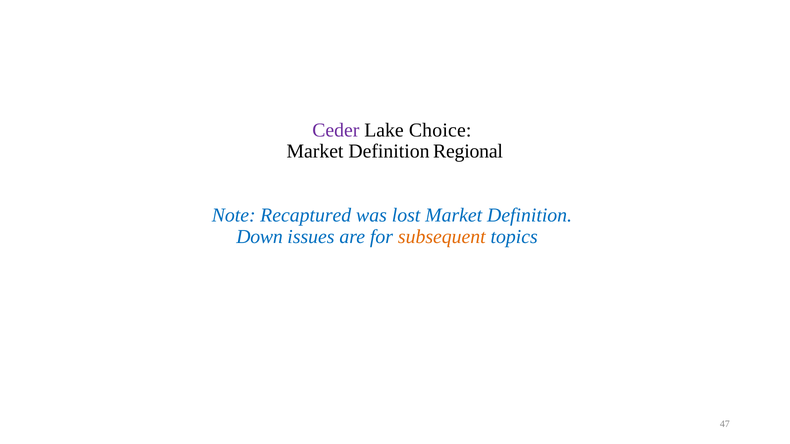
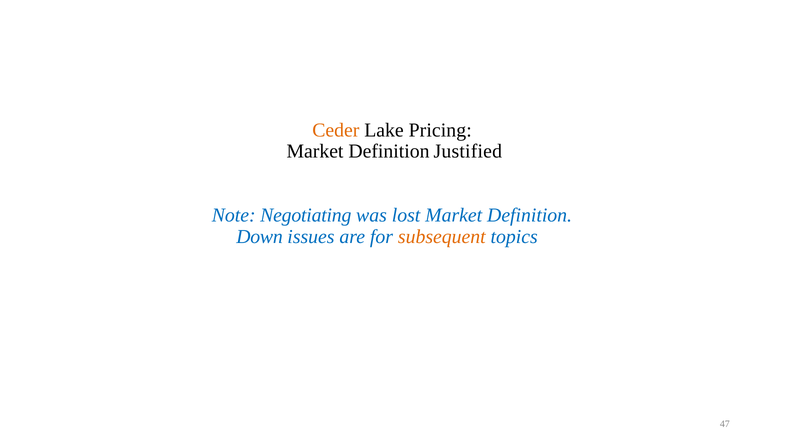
Ceder colour: purple -> orange (336, 130)
Choice: Choice -> Pricing (440, 130)
Regional: Regional -> Justified (468, 152)
Recaptured: Recaptured -> Negotiating (306, 216)
